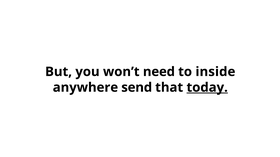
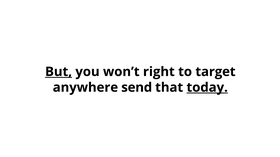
But underline: none -> present (59, 72)
need: need -> right (159, 72)
inside: inside -> target (215, 72)
